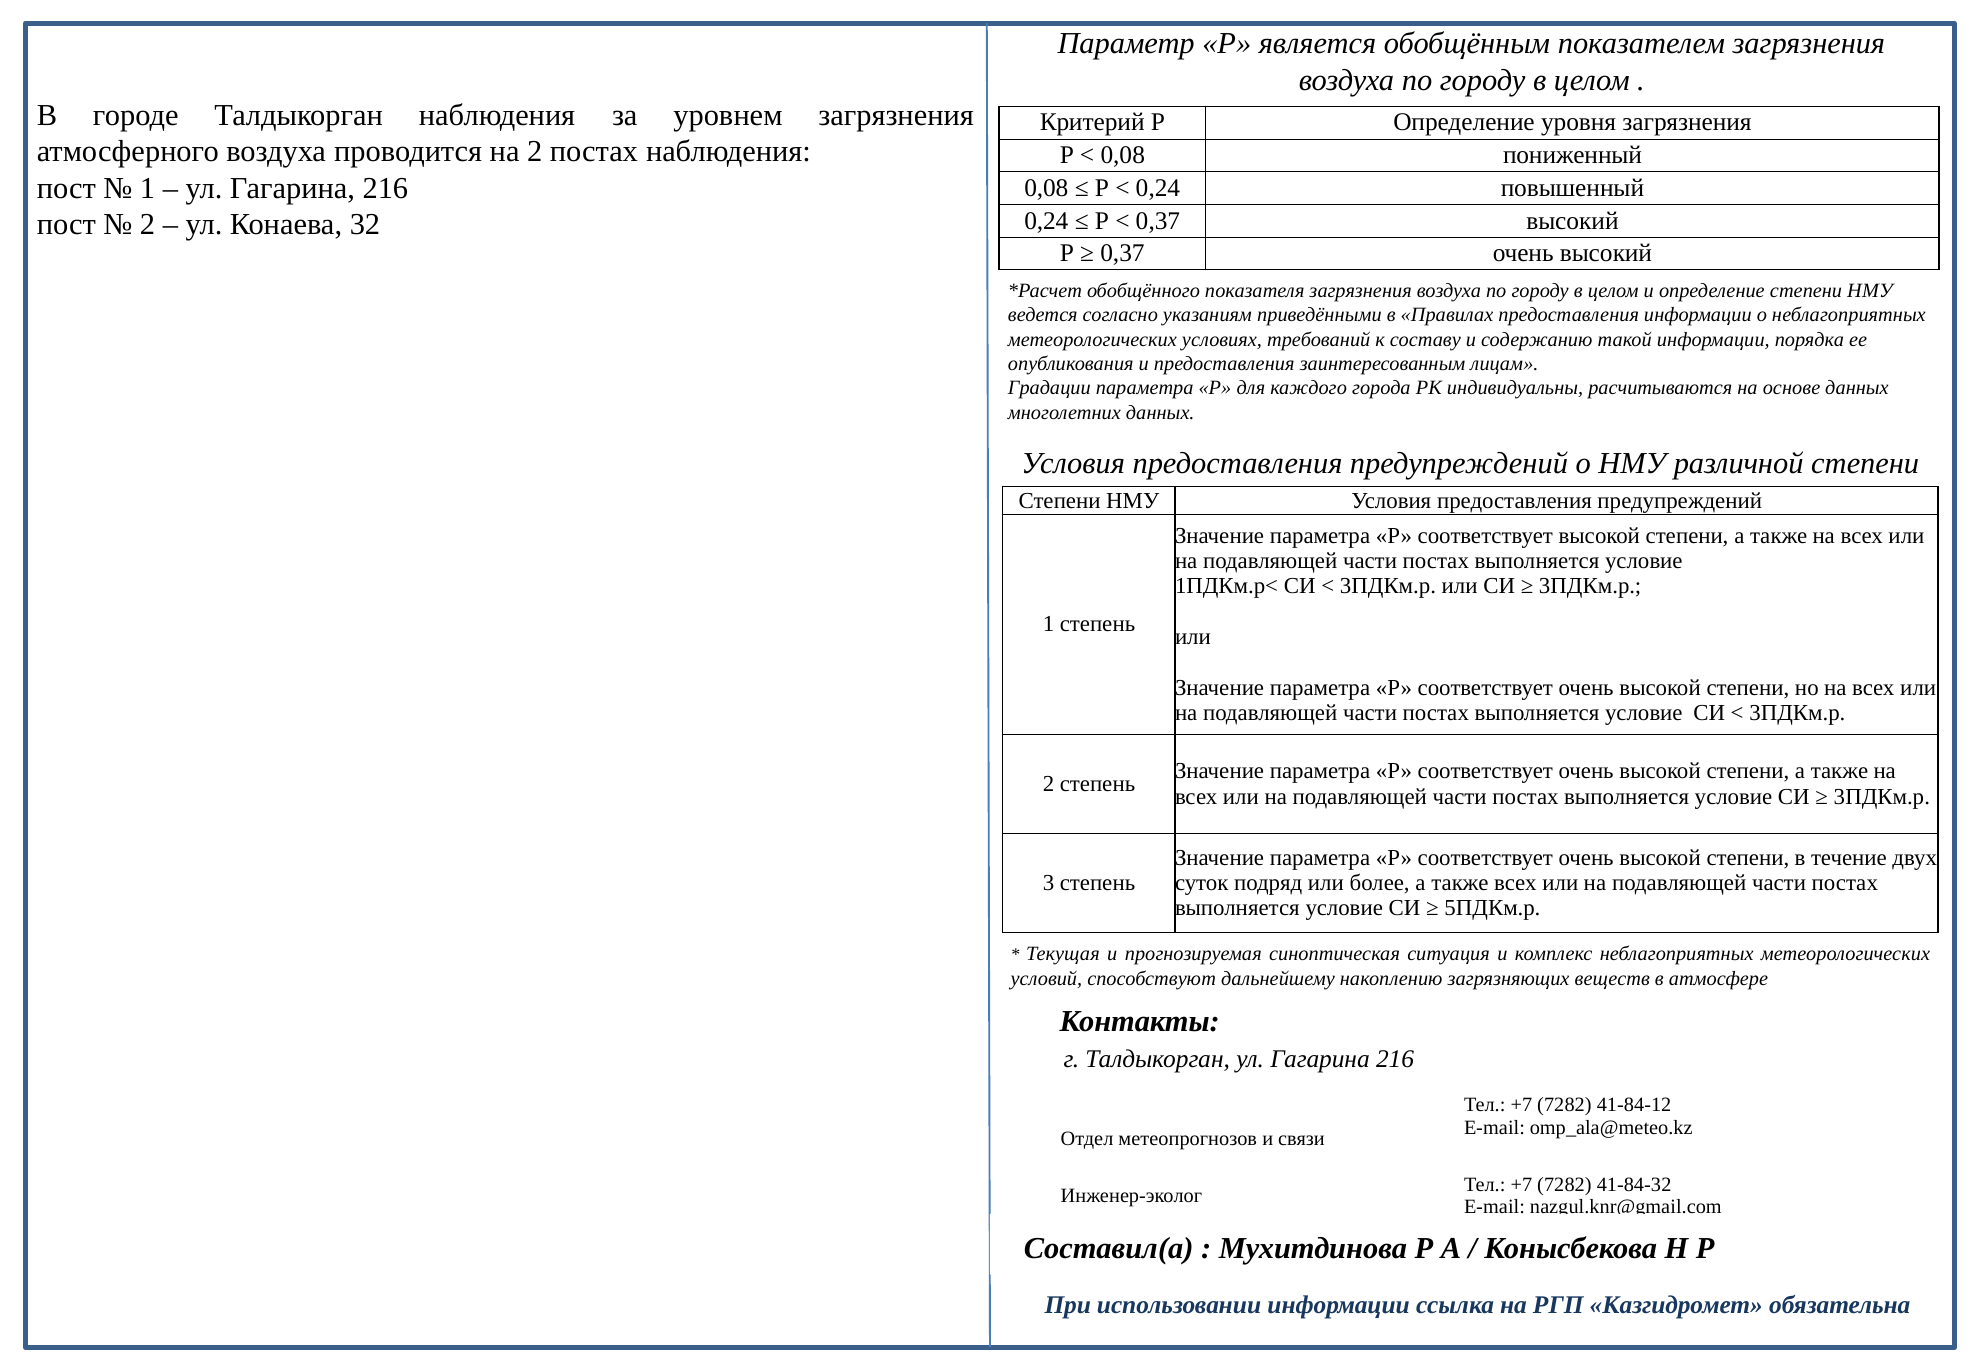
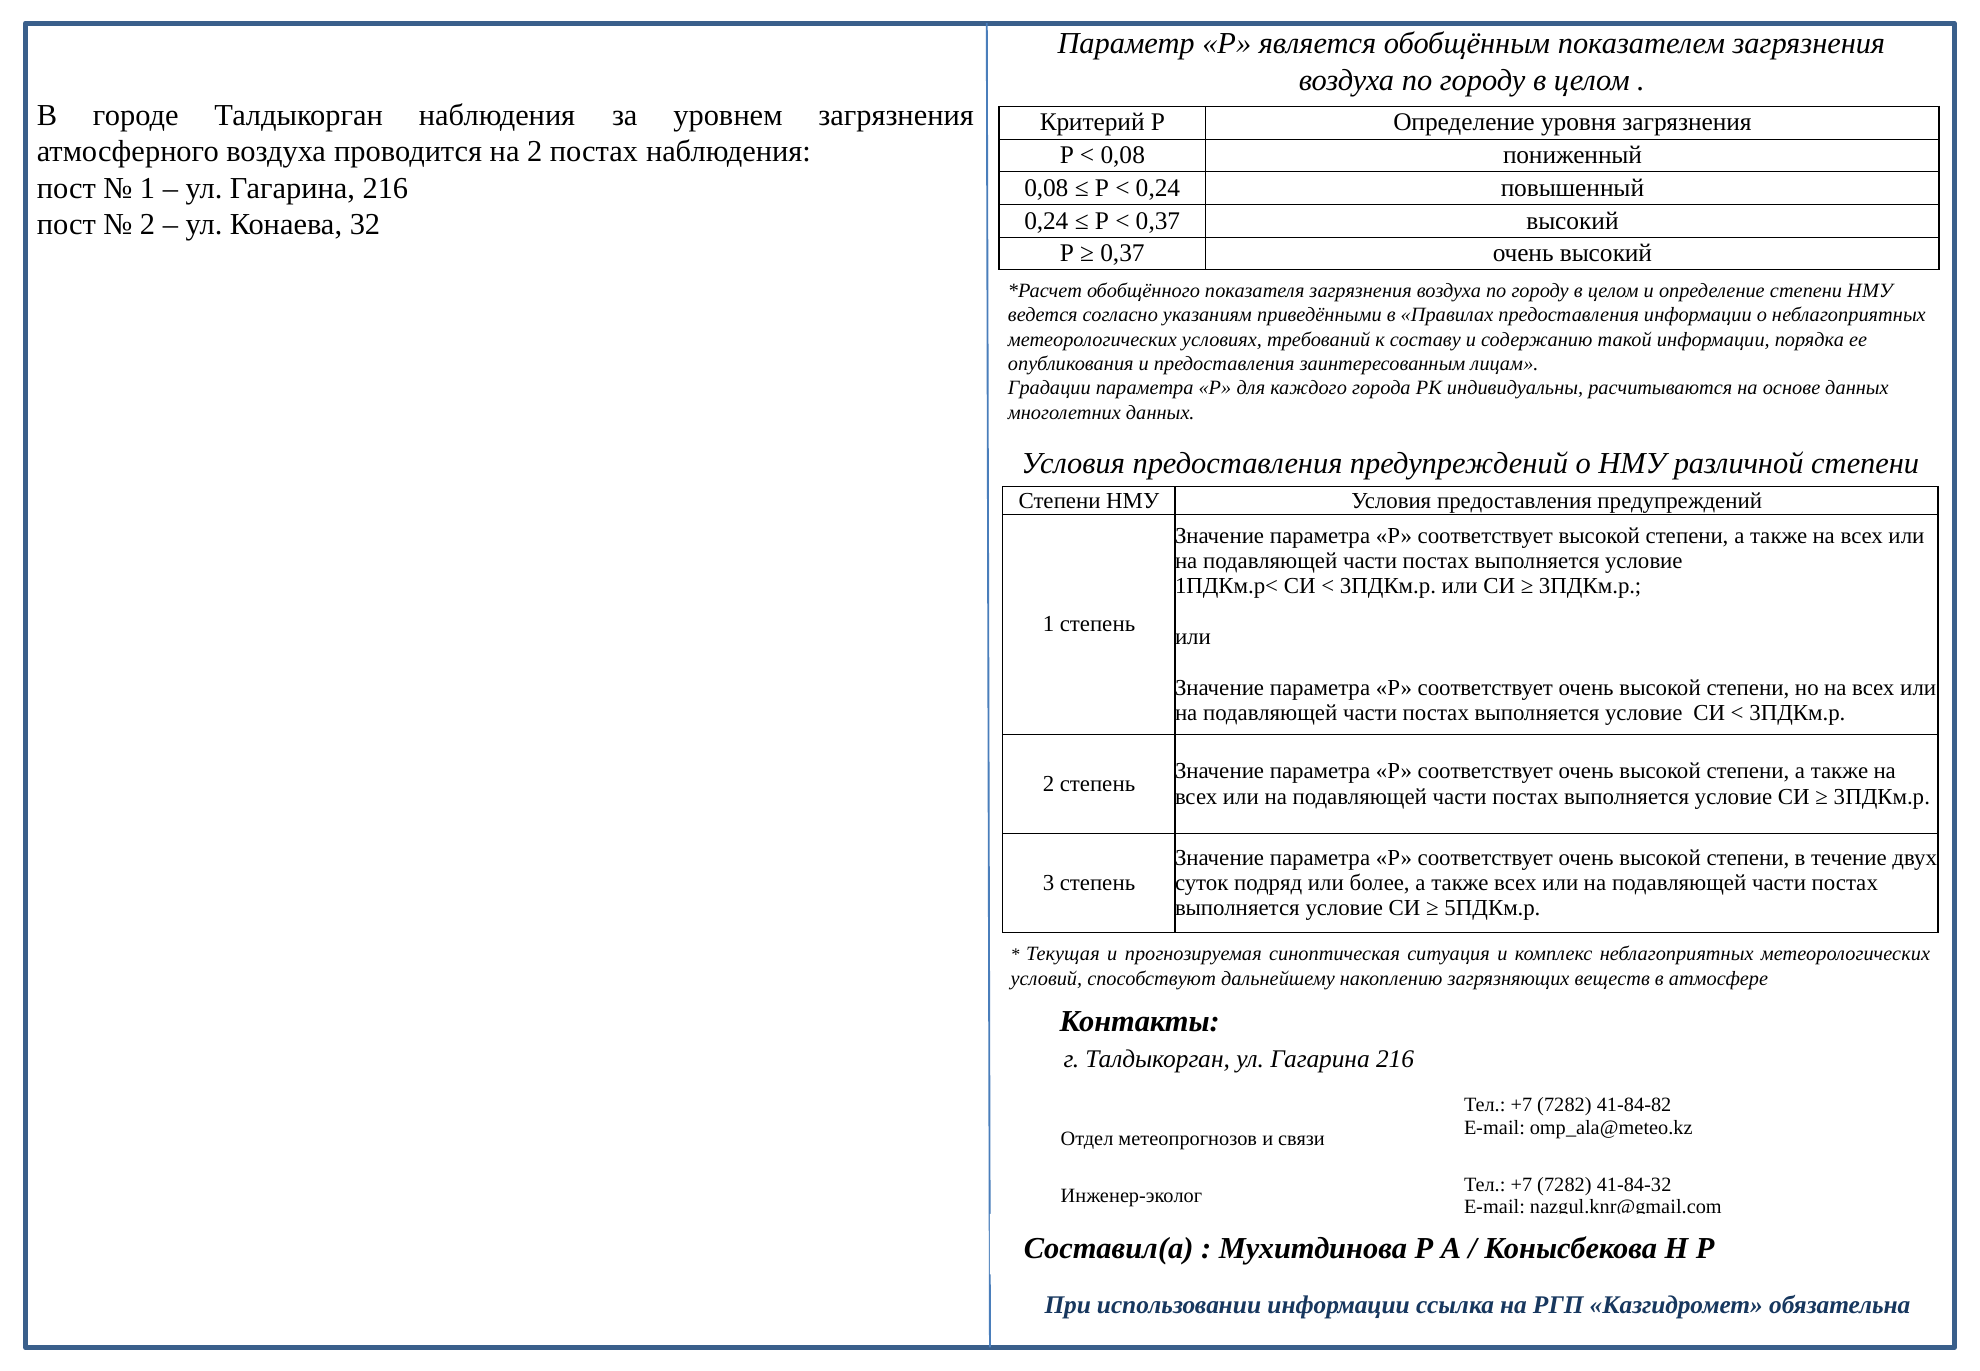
41-84-12: 41-84-12 -> 41-84-82 (1634, 1105)
